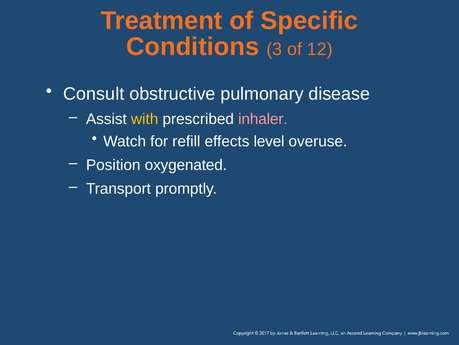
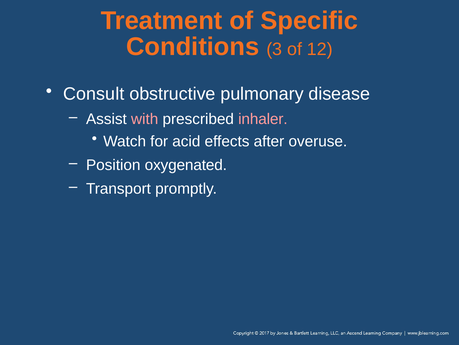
with colour: yellow -> pink (145, 119)
refill: refill -> acid (186, 141)
level: level -> after (269, 141)
